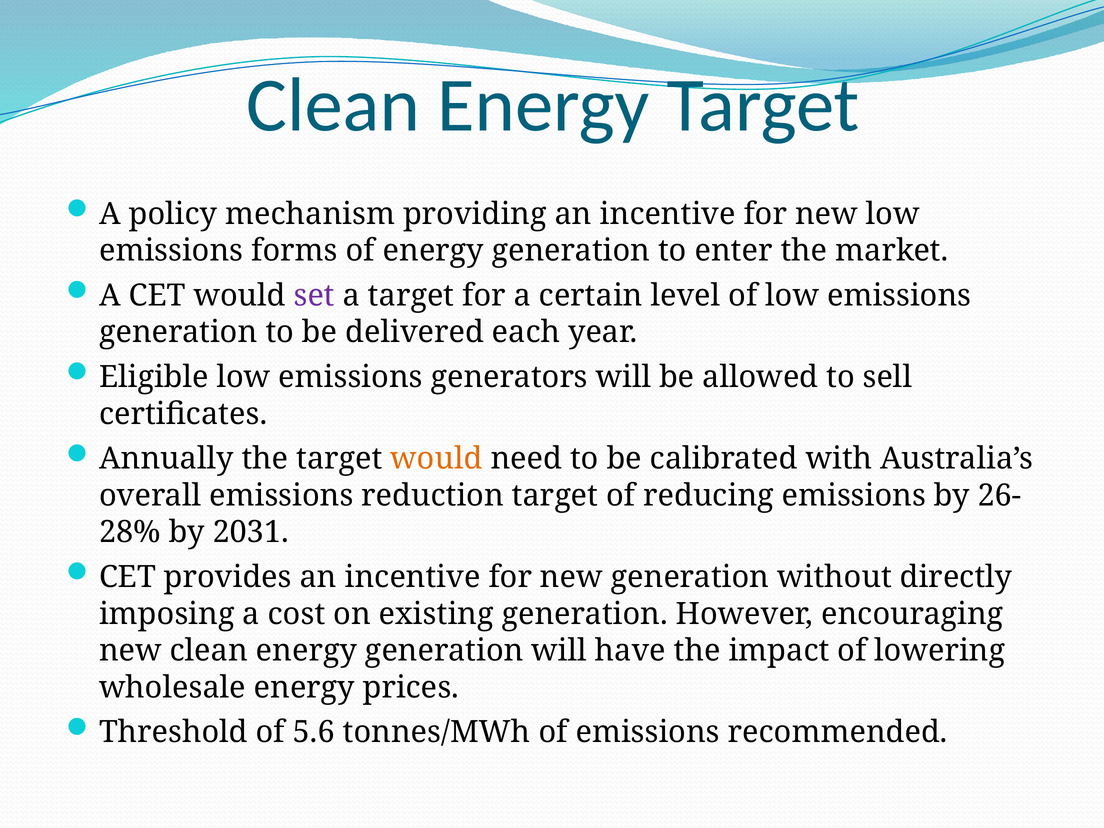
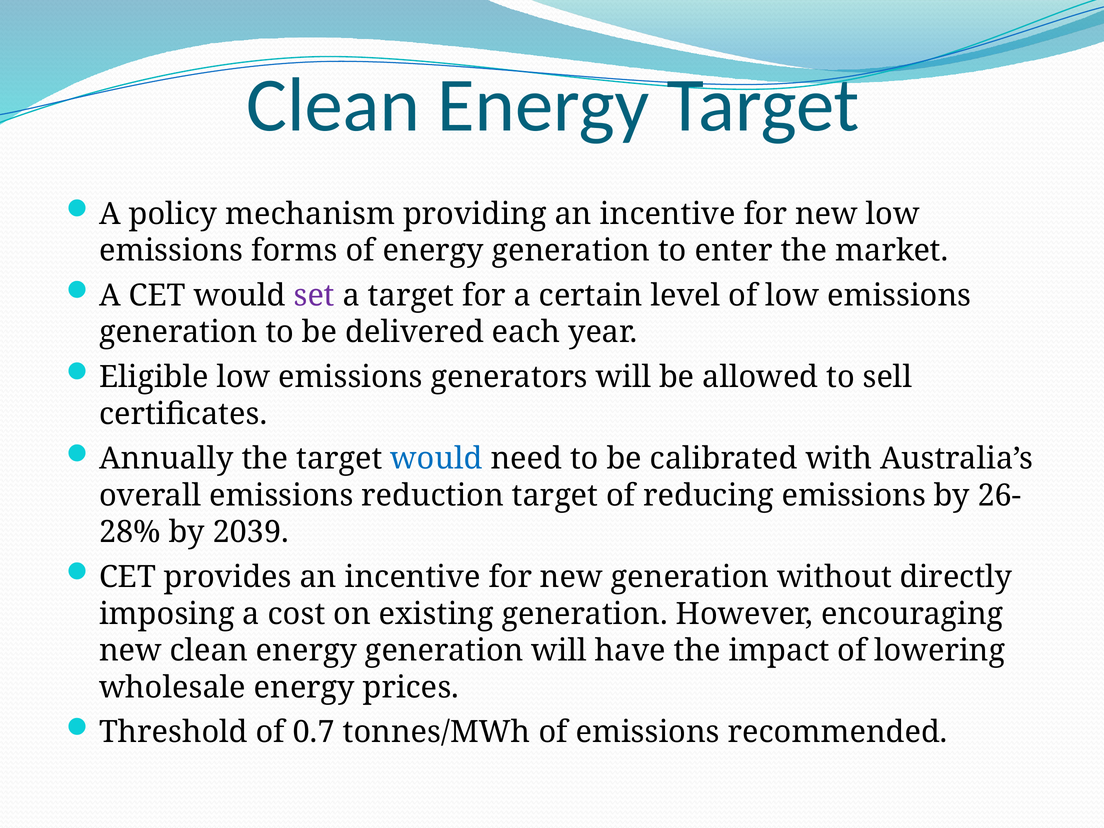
would colour: orange -> blue (437, 459)
2031: 2031 -> 2039 (251, 532)
5.6: 5.6 -> 0.7 (314, 732)
